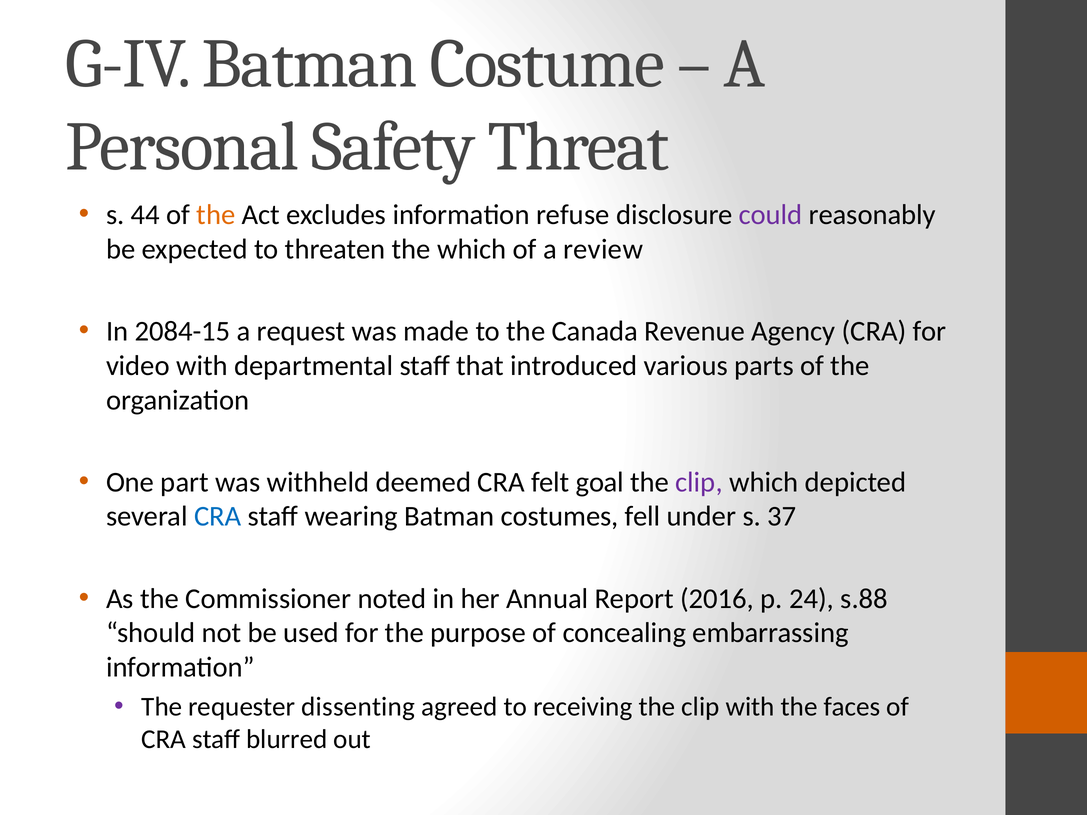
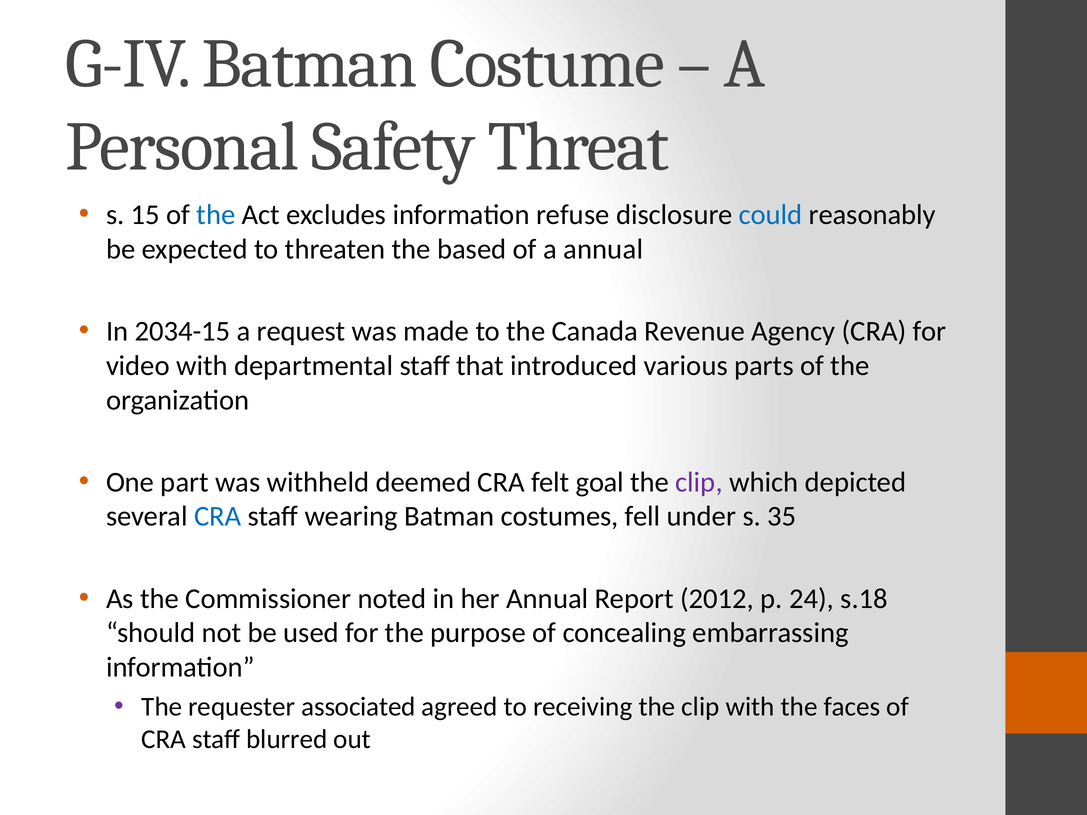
44: 44 -> 15 (145, 215)
the colour: orange -> blue (216, 215)
could colour: purple -> blue (771, 215)
the which: which -> based (472, 249)
a review: review -> annual (603, 249)
2084-15: 2084-15 -> 2034-15 (183, 331)
37: 37 -> 35 (782, 517)
2016: 2016 -> 2012 (717, 599)
s.88: s.88 -> s.18 (864, 599)
dissenting: dissenting -> associated (358, 707)
